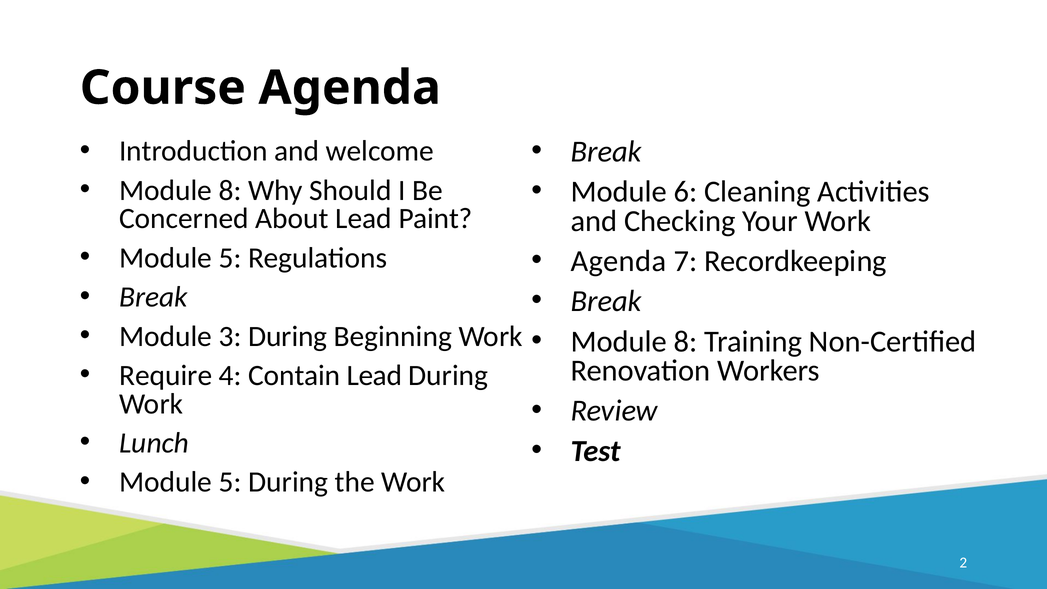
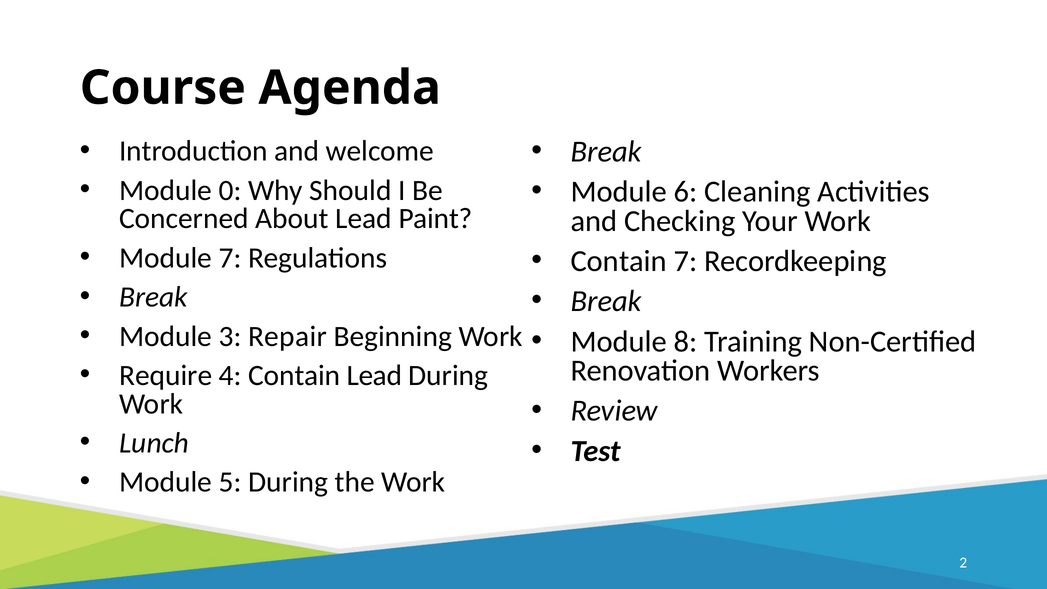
8: 8 -> 0 (230, 190)
5: 5 -> 7 (230, 258)
Agenda: Agenda -> Contain (619, 261)
3 During: During -> Repair (287, 336)
